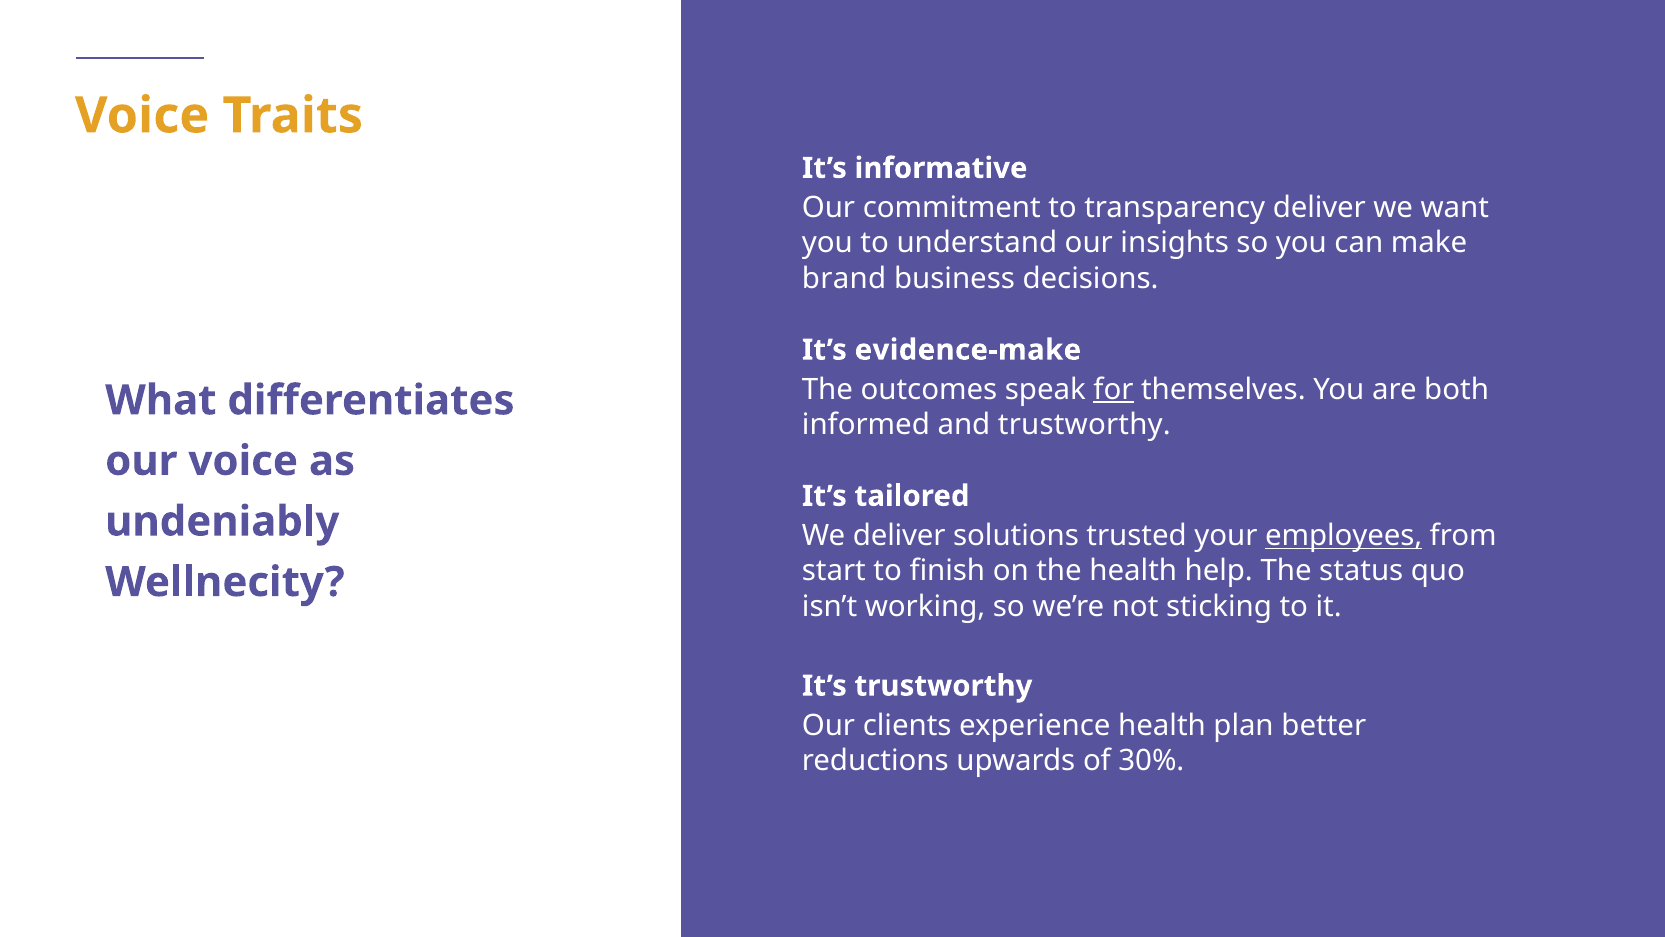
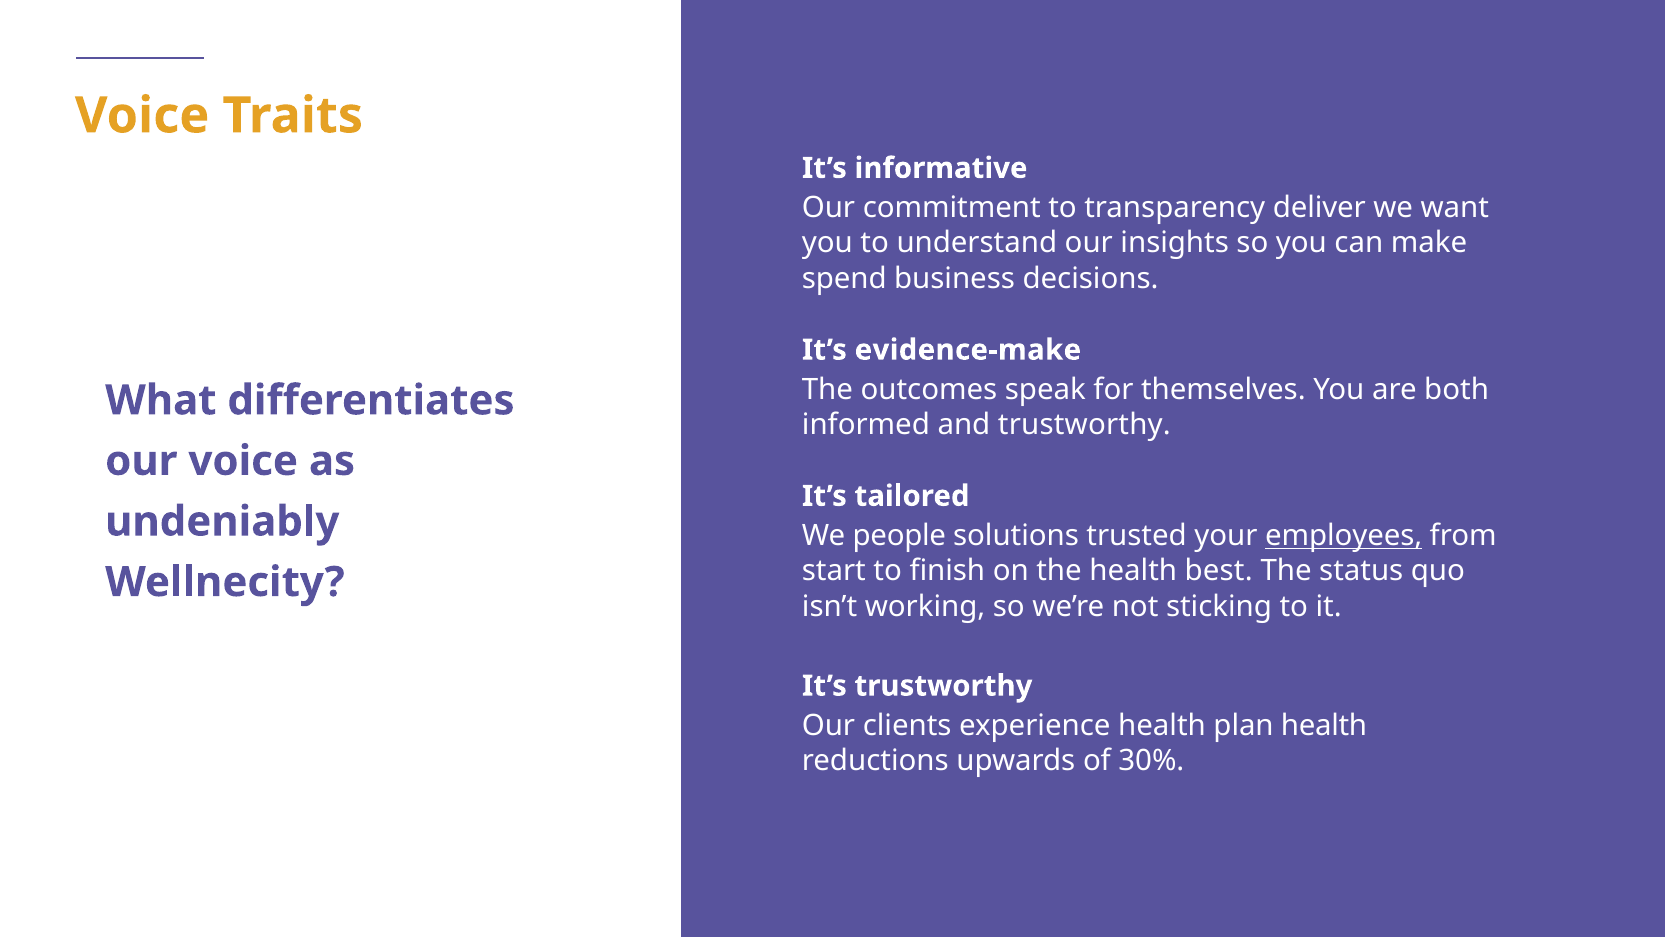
brand: brand -> spend (844, 279)
for underline: present -> none (1113, 389)
We deliver: deliver -> people (899, 536)
help: help -> best (1219, 571)
plan better: better -> health (1324, 725)
